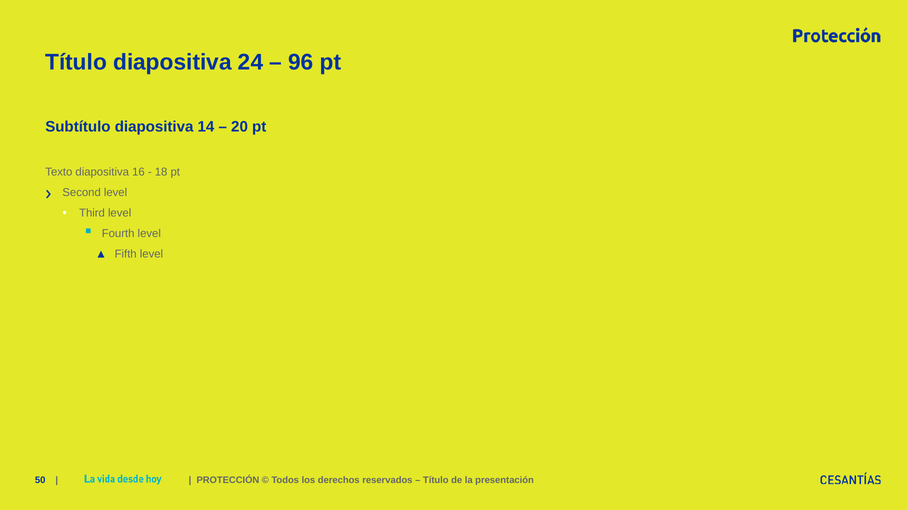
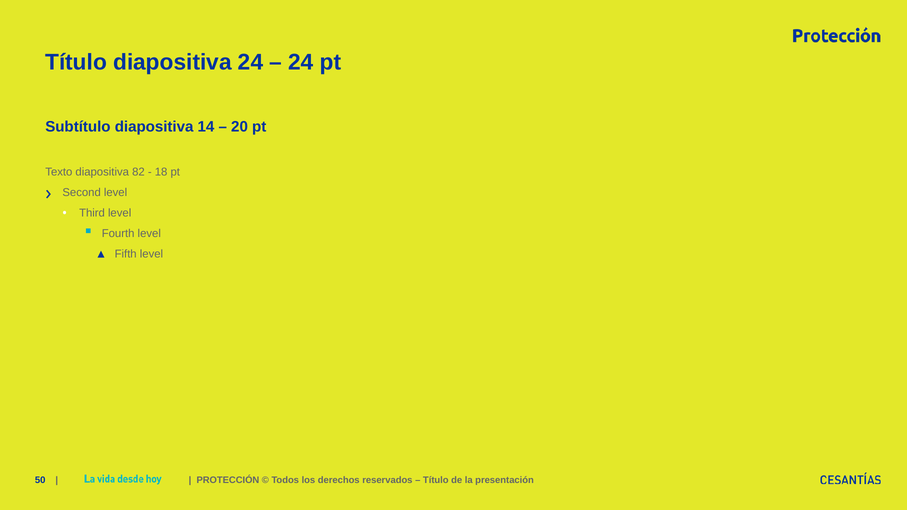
96: 96 -> 24 (301, 62)
16: 16 -> 82 (138, 172)
